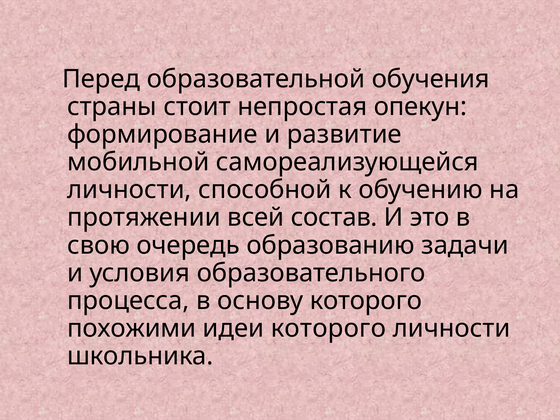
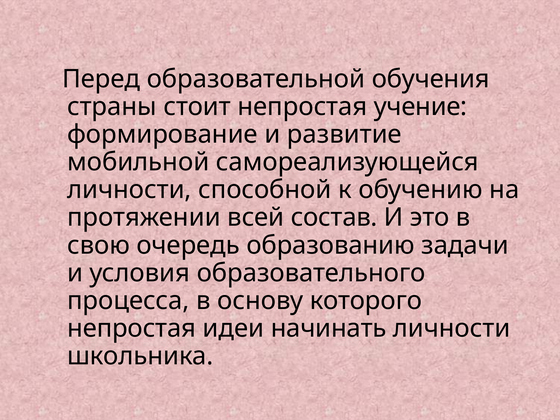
опекун: опекун -> учение (420, 107)
похожими: похожими -> непростая (132, 328)
идеи которого: которого -> начинать (329, 328)
